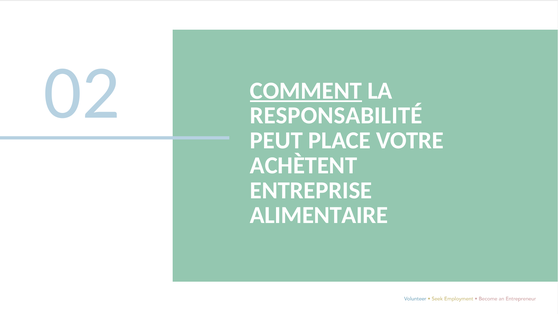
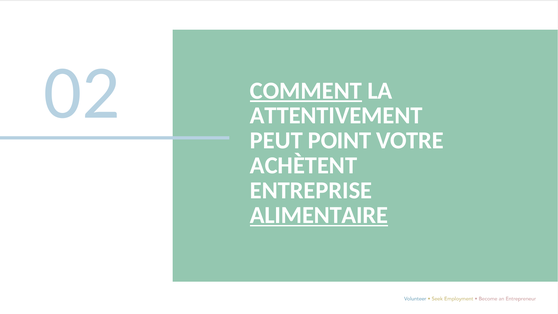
RESPONSABILITÉ: RESPONSABILITÉ -> ATTENTIVEMENT (336, 116)
PLACE: PLACE -> POINT (340, 140)
ALIMENTAIRE underline: none -> present (319, 215)
